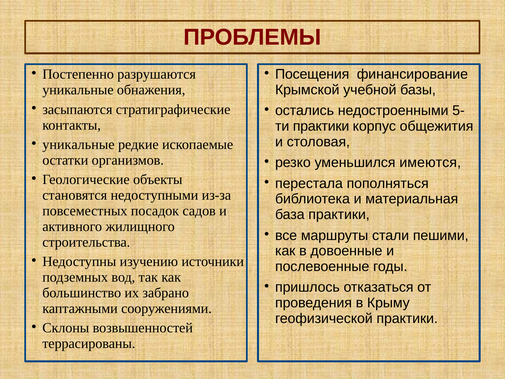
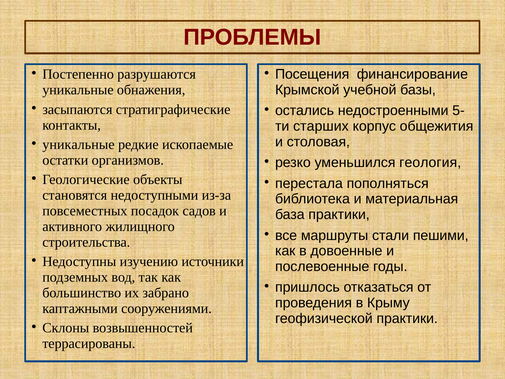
практики: практики -> старших (321, 126)
имеются: имеются -> геология (430, 163)
